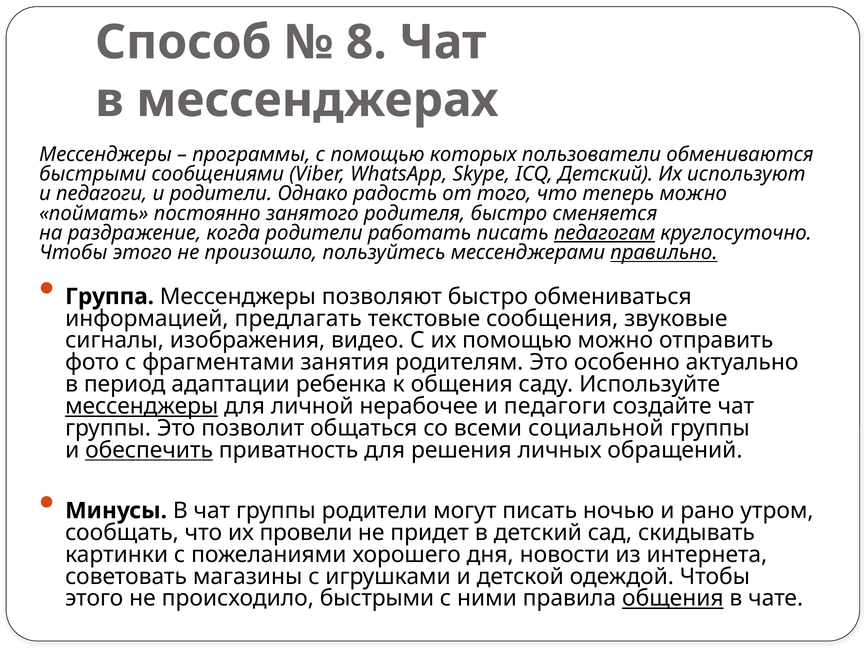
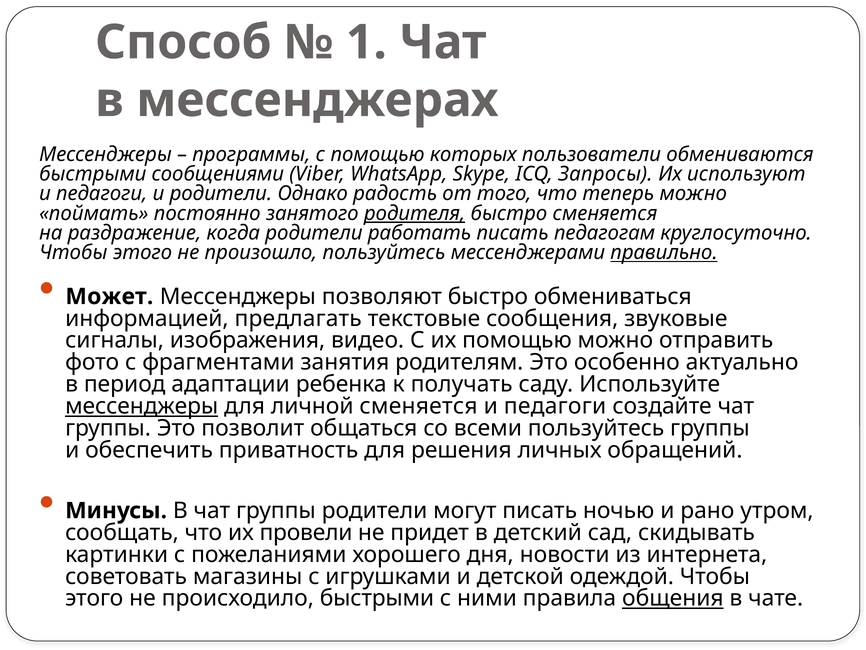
8: 8 -> 1 (366, 42)
ICQ Детский: Детский -> Запросы (606, 174)
родителя underline: none -> present (415, 213)
педагогам underline: present -> none (605, 233)
Группа: Группа -> Может (109, 296)
к общения: общения -> получать (462, 384)
личной нерабочее: нерабочее -> сменяется (419, 406)
всеми социальной: социальной -> пользуйтесь (596, 428)
обеспечить underline: present -> none (149, 450)
